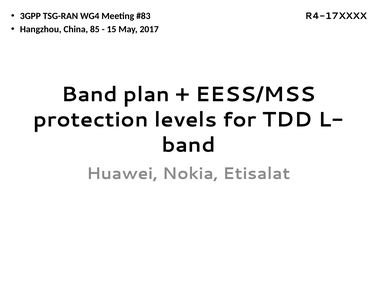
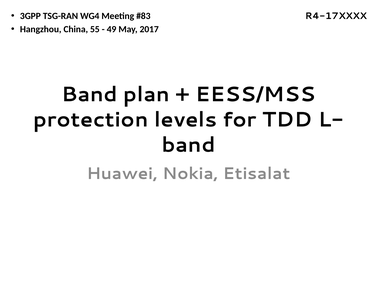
85: 85 -> 55 (95, 29)
15: 15 -> 49 (112, 29)
